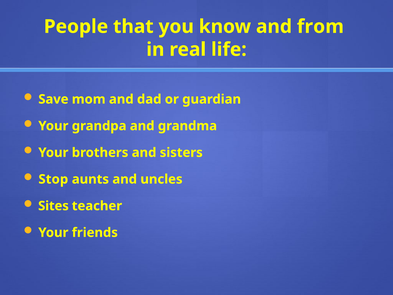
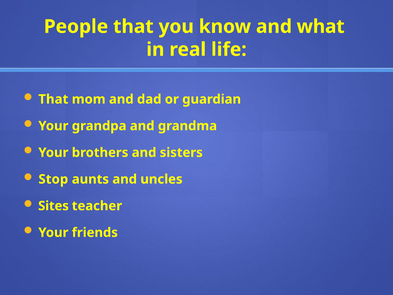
from: from -> what (321, 27)
Save: Save -> That (53, 99)
